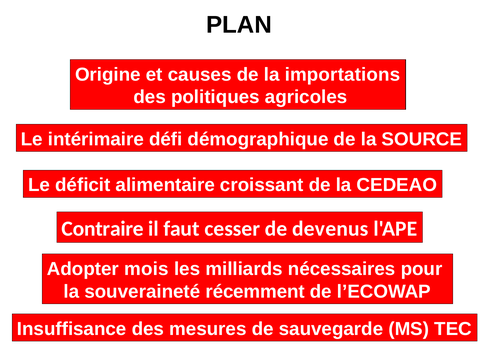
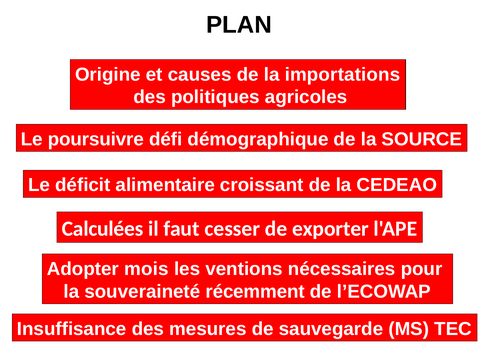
intérimaire: intérimaire -> poursuivre (96, 139)
Contraire: Contraire -> Calculées (103, 229)
devenus: devenus -> exporter (330, 229)
milliards: milliards -> ventions (244, 269)
